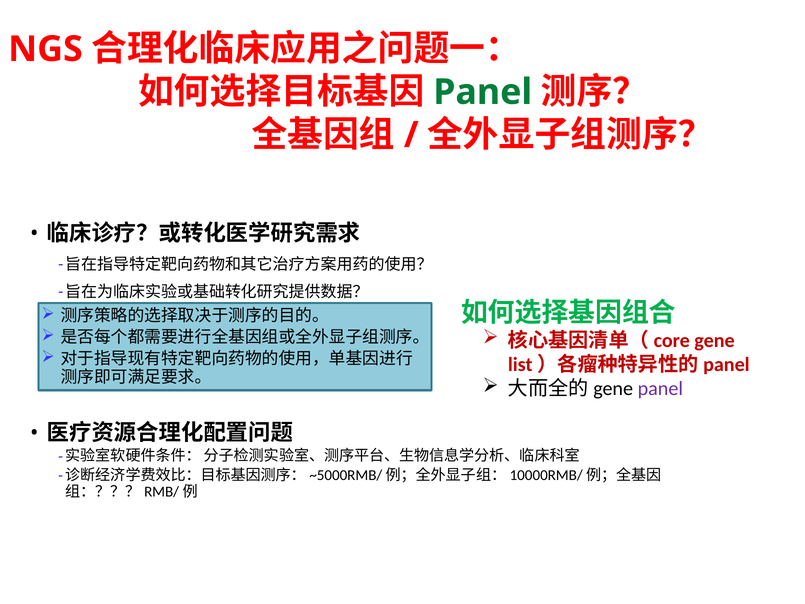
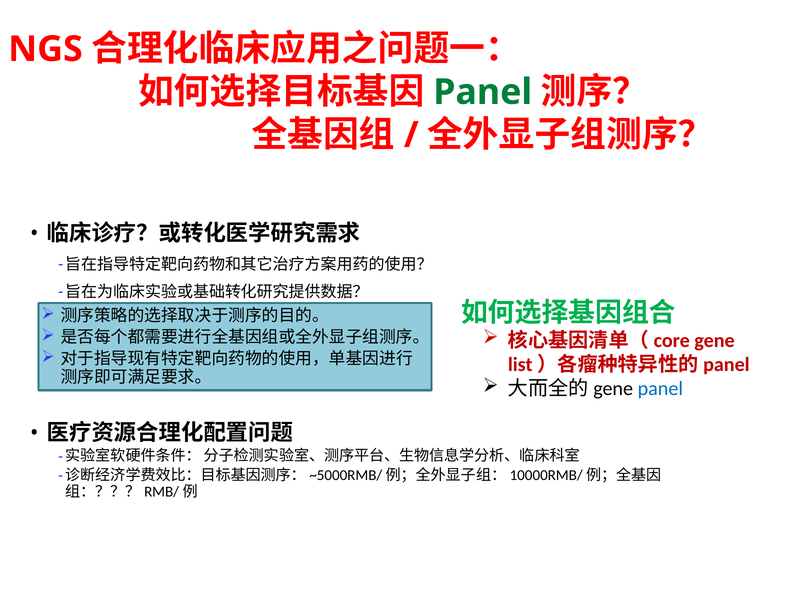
panel colour: purple -> blue (660, 389)
